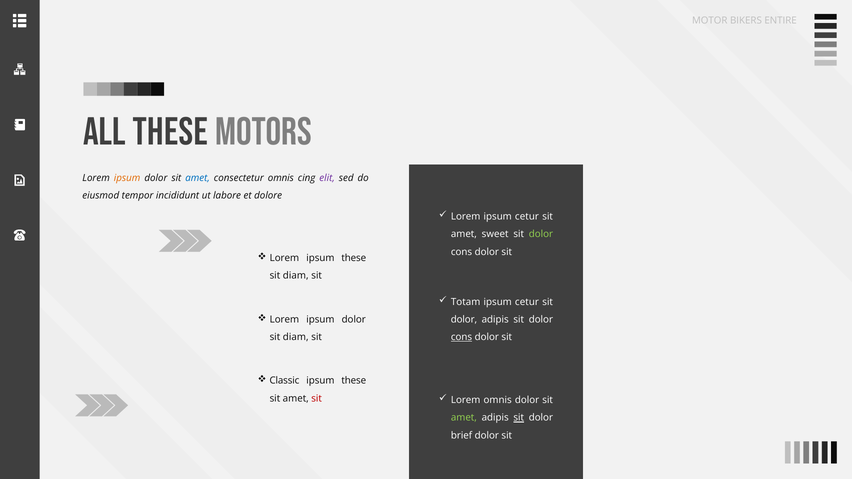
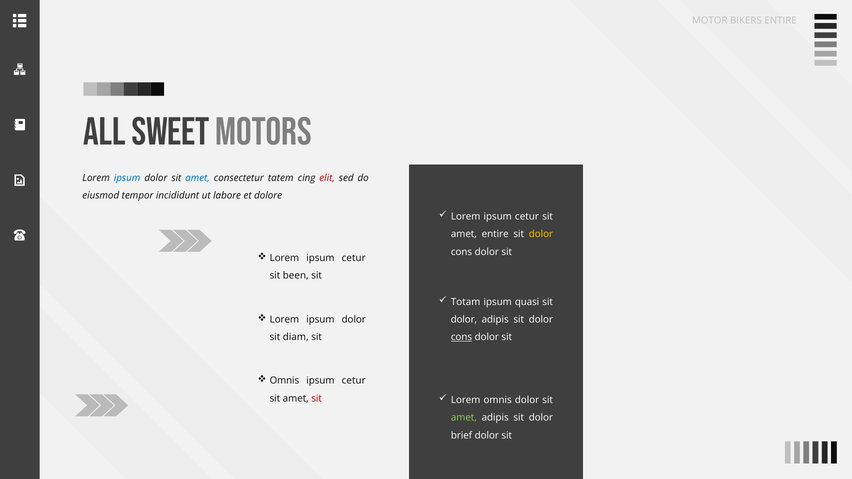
All These: These -> Sweet (171, 132)
ipsum colour: orange -> blue (127, 178)
consectetur omnis: omnis -> tatem (281, 178)
elit colour: purple -> red (327, 178)
amet sweet: sweet -> entire (495, 234)
dolor colour: light green -> yellow (541, 234)
these: these -> cetur (354, 258)
diam: diam -> been (296, 276)
cetur: cetur -> quasi (527, 302)
Classic: Classic -> Omnis (284, 381)
these: these -> cetur (354, 381)
sit underline: present -> none (519, 418)
